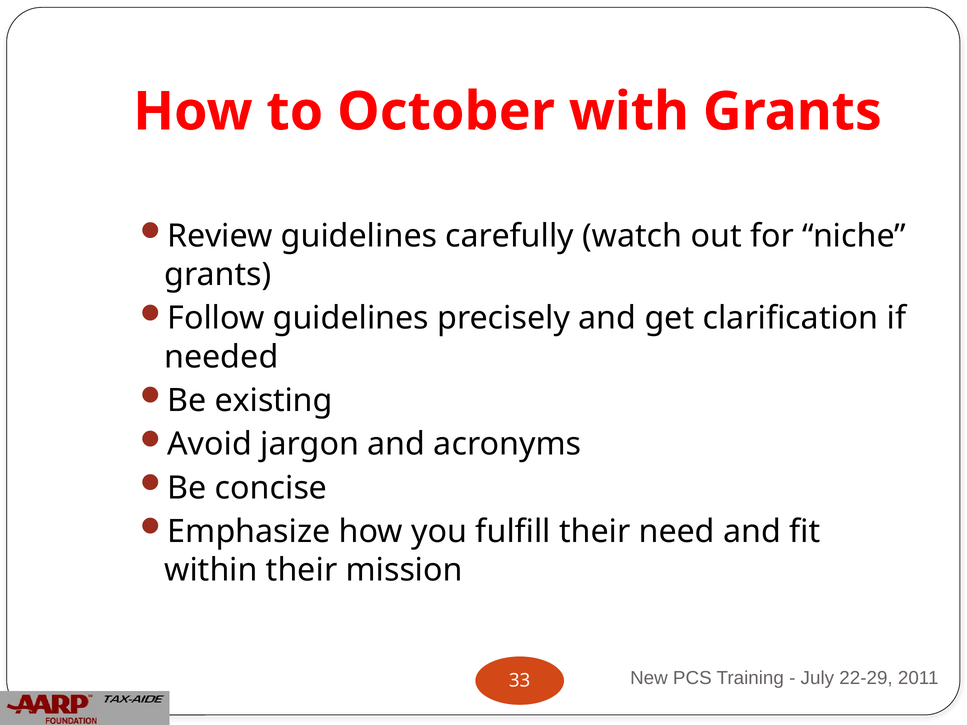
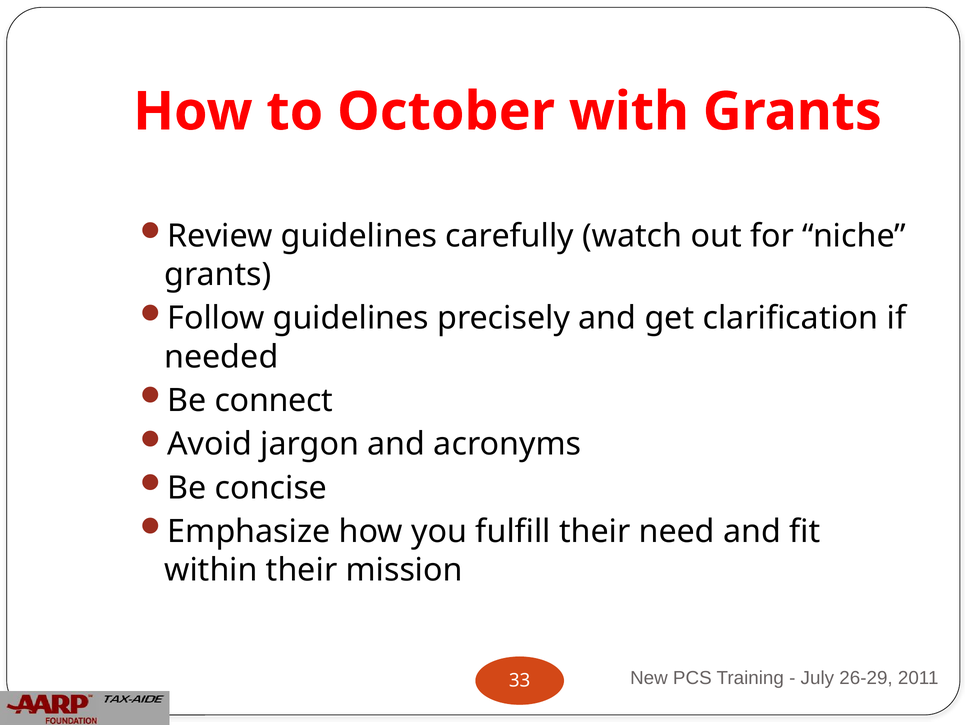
existing: existing -> connect (274, 401)
22-29: 22-29 -> 26-29 (866, 678)
